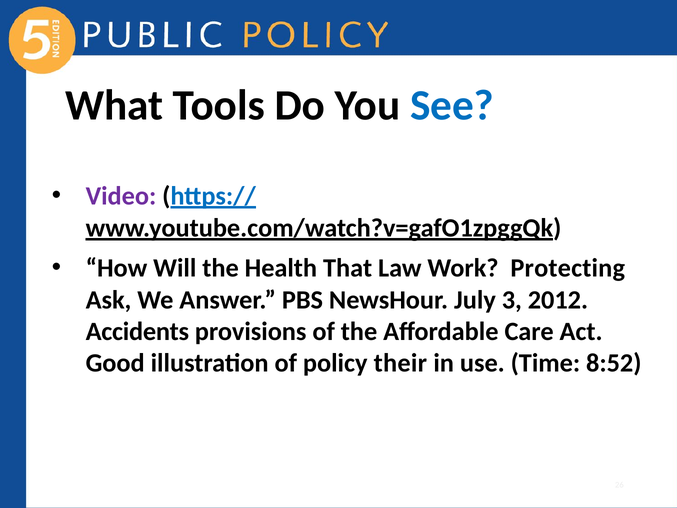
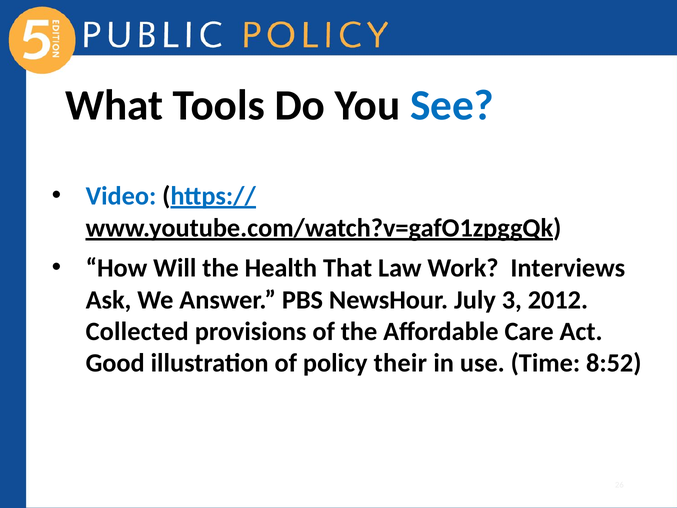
Video colour: purple -> blue (121, 196)
Protecting: Protecting -> Interviews (568, 268)
Accidents: Accidents -> Collected (137, 331)
